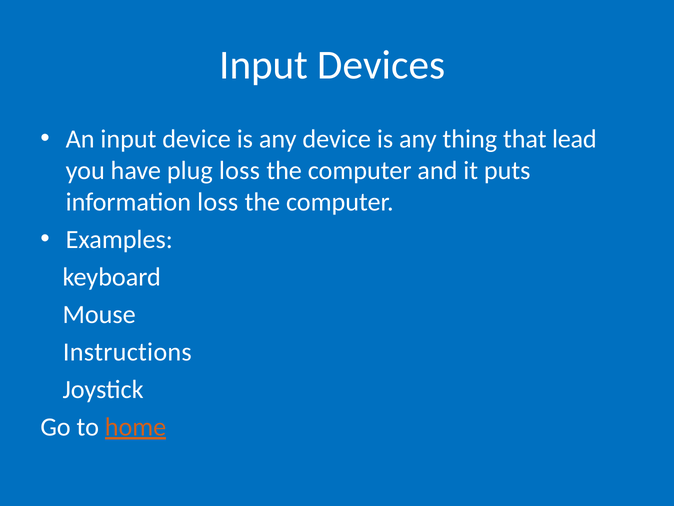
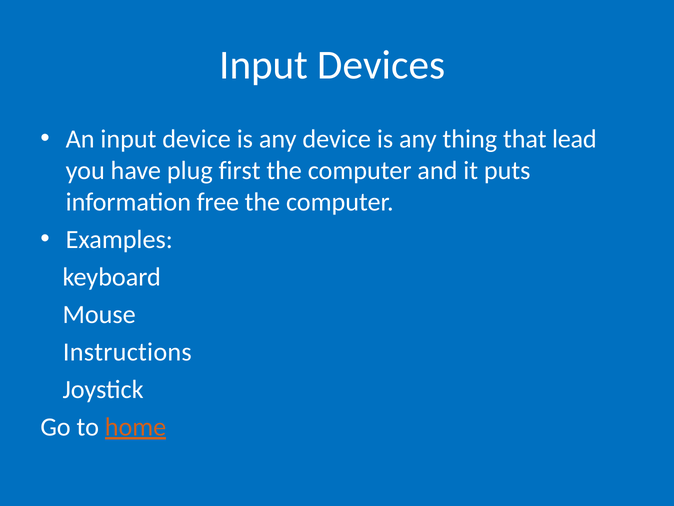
plug loss: loss -> first (240, 170)
information loss: loss -> free (218, 202)
